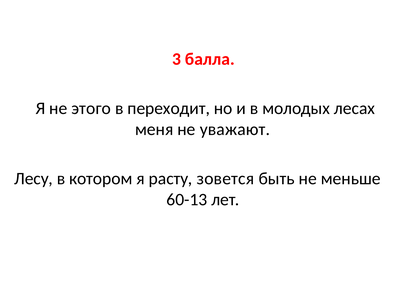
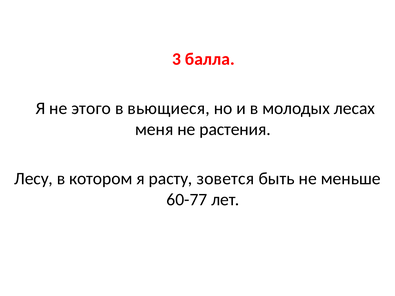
переходит: переходит -> вьющиеся (169, 108)
уважают: уважают -> растения (235, 130)
60-13: 60-13 -> 60-77 (187, 200)
